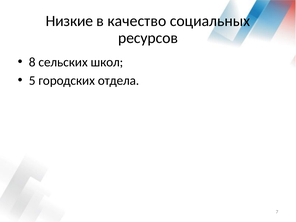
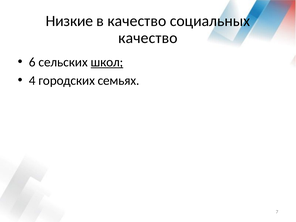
ресурсов: ресурсов -> качество (148, 38)
8: 8 -> 6 (32, 62)
школ underline: none -> present (107, 62)
5: 5 -> 4 (32, 81)
отдела: отдела -> семьях (119, 81)
